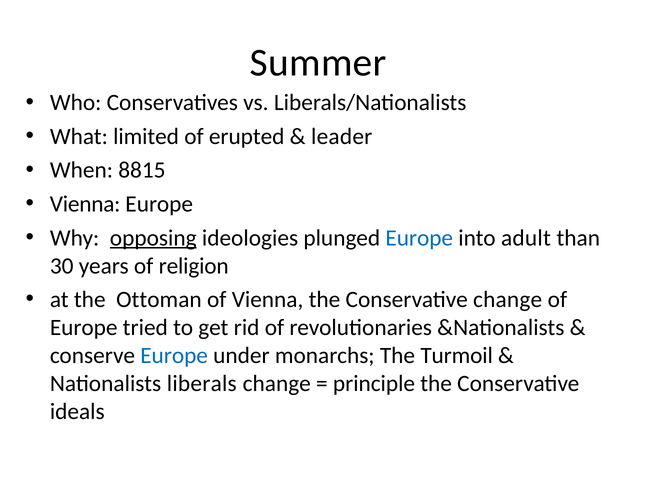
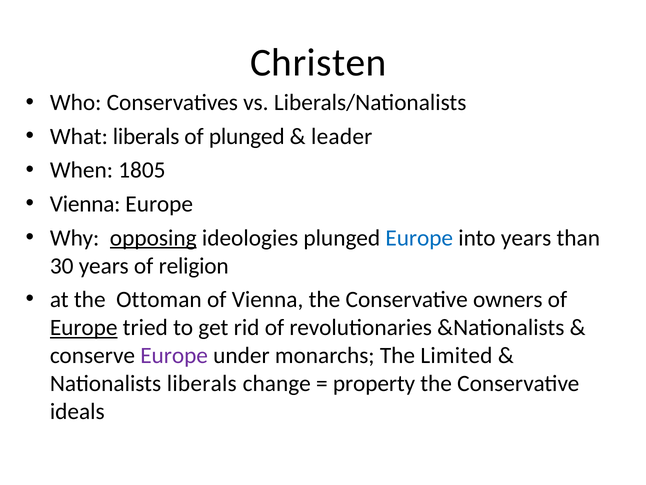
Summer: Summer -> Christen (318, 63)
What limited: limited -> liberals (146, 136)
of erupted: erupted -> plunged (247, 136)
8815: 8815 -> 1805 (142, 170)
into adult: adult -> years (526, 238)
Conservative change: change -> owners (508, 299)
Europe underline: none -> present (84, 327)
Europe colour: blue -> purple (174, 355)
Turmoil: Turmoil -> Limited (456, 355)
principle: principle -> property (374, 383)
